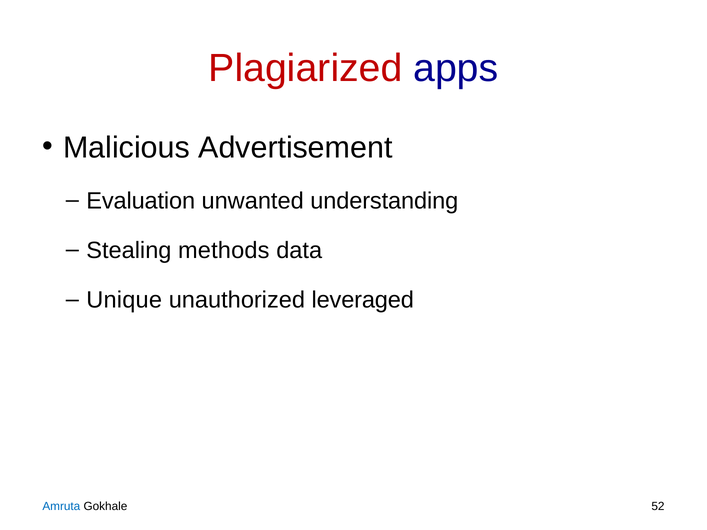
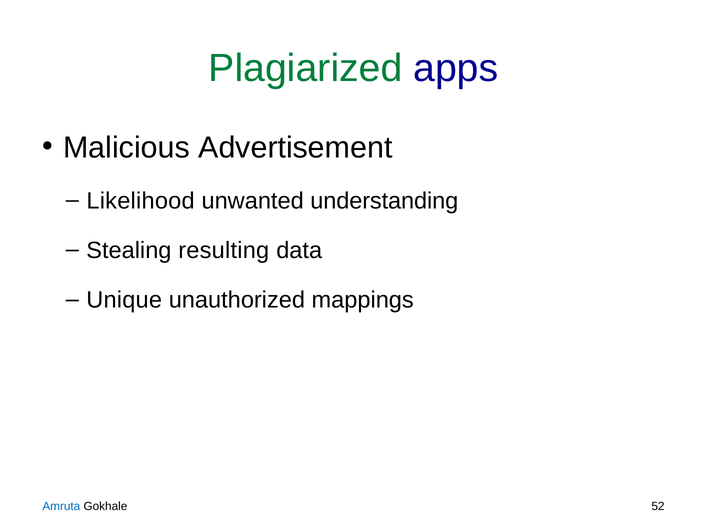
Plagiarized colour: red -> green (305, 68)
Evaluation: Evaluation -> Likelihood (141, 201)
methods: methods -> resulting (224, 251)
leveraged: leveraged -> mappings (363, 300)
